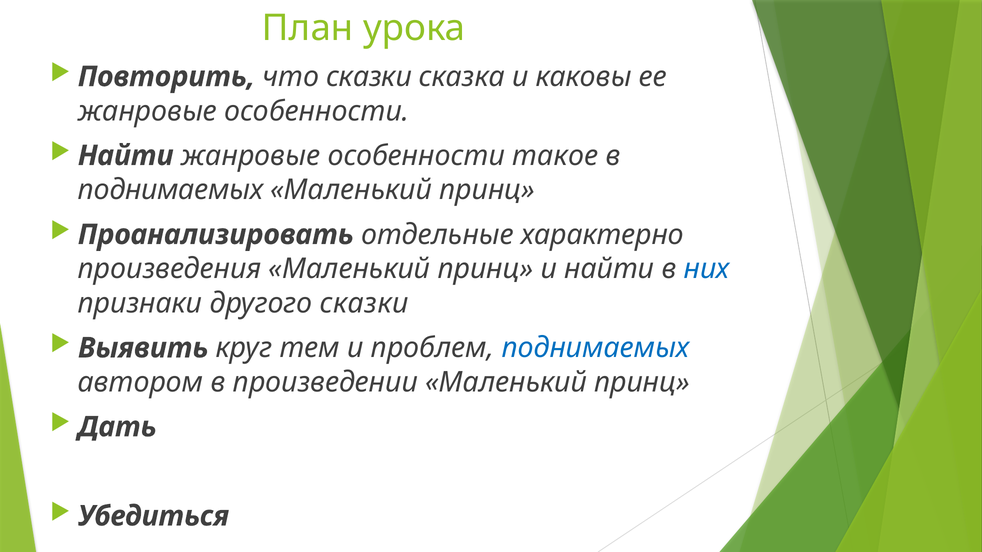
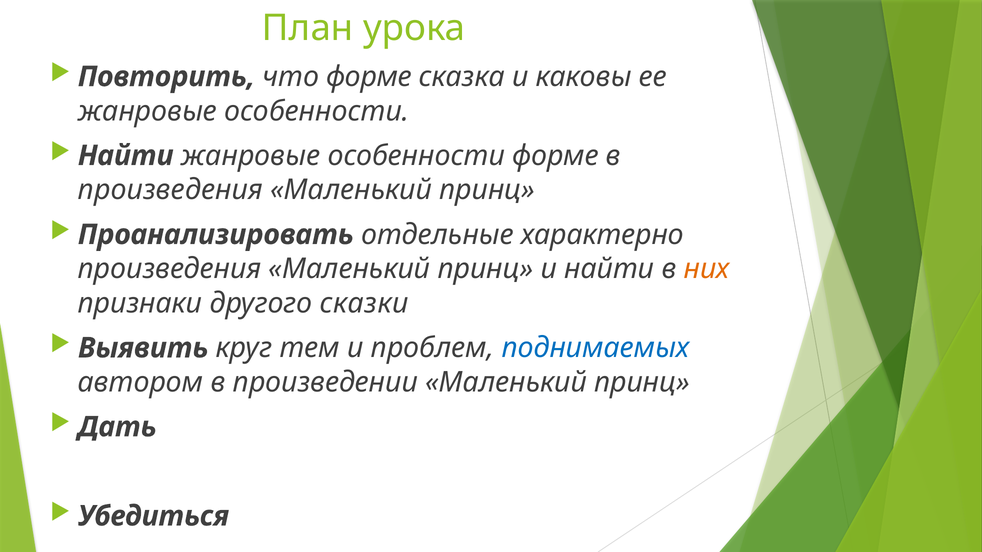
что сказки: сказки -> форме (369, 77)
особенности такое: такое -> форме (556, 156)
поднимаемых: поднимаемых -> произведения (170, 190)
них colour: blue -> orange (707, 269)
